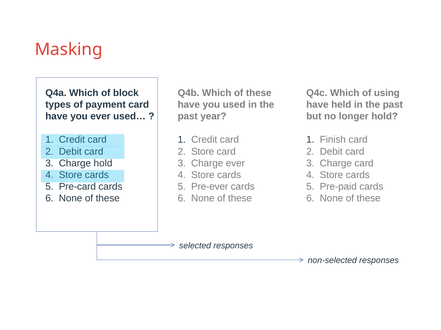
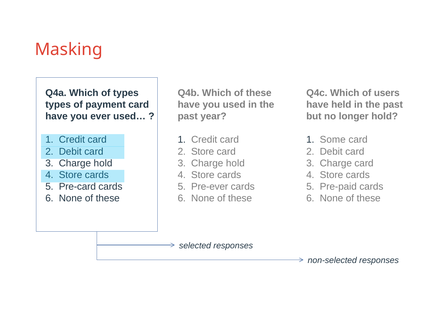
of block: block -> types (126, 93)
using: using -> users (387, 93)
Finish: Finish -> Some (333, 140)
ever: ever -> hold (235, 164)
